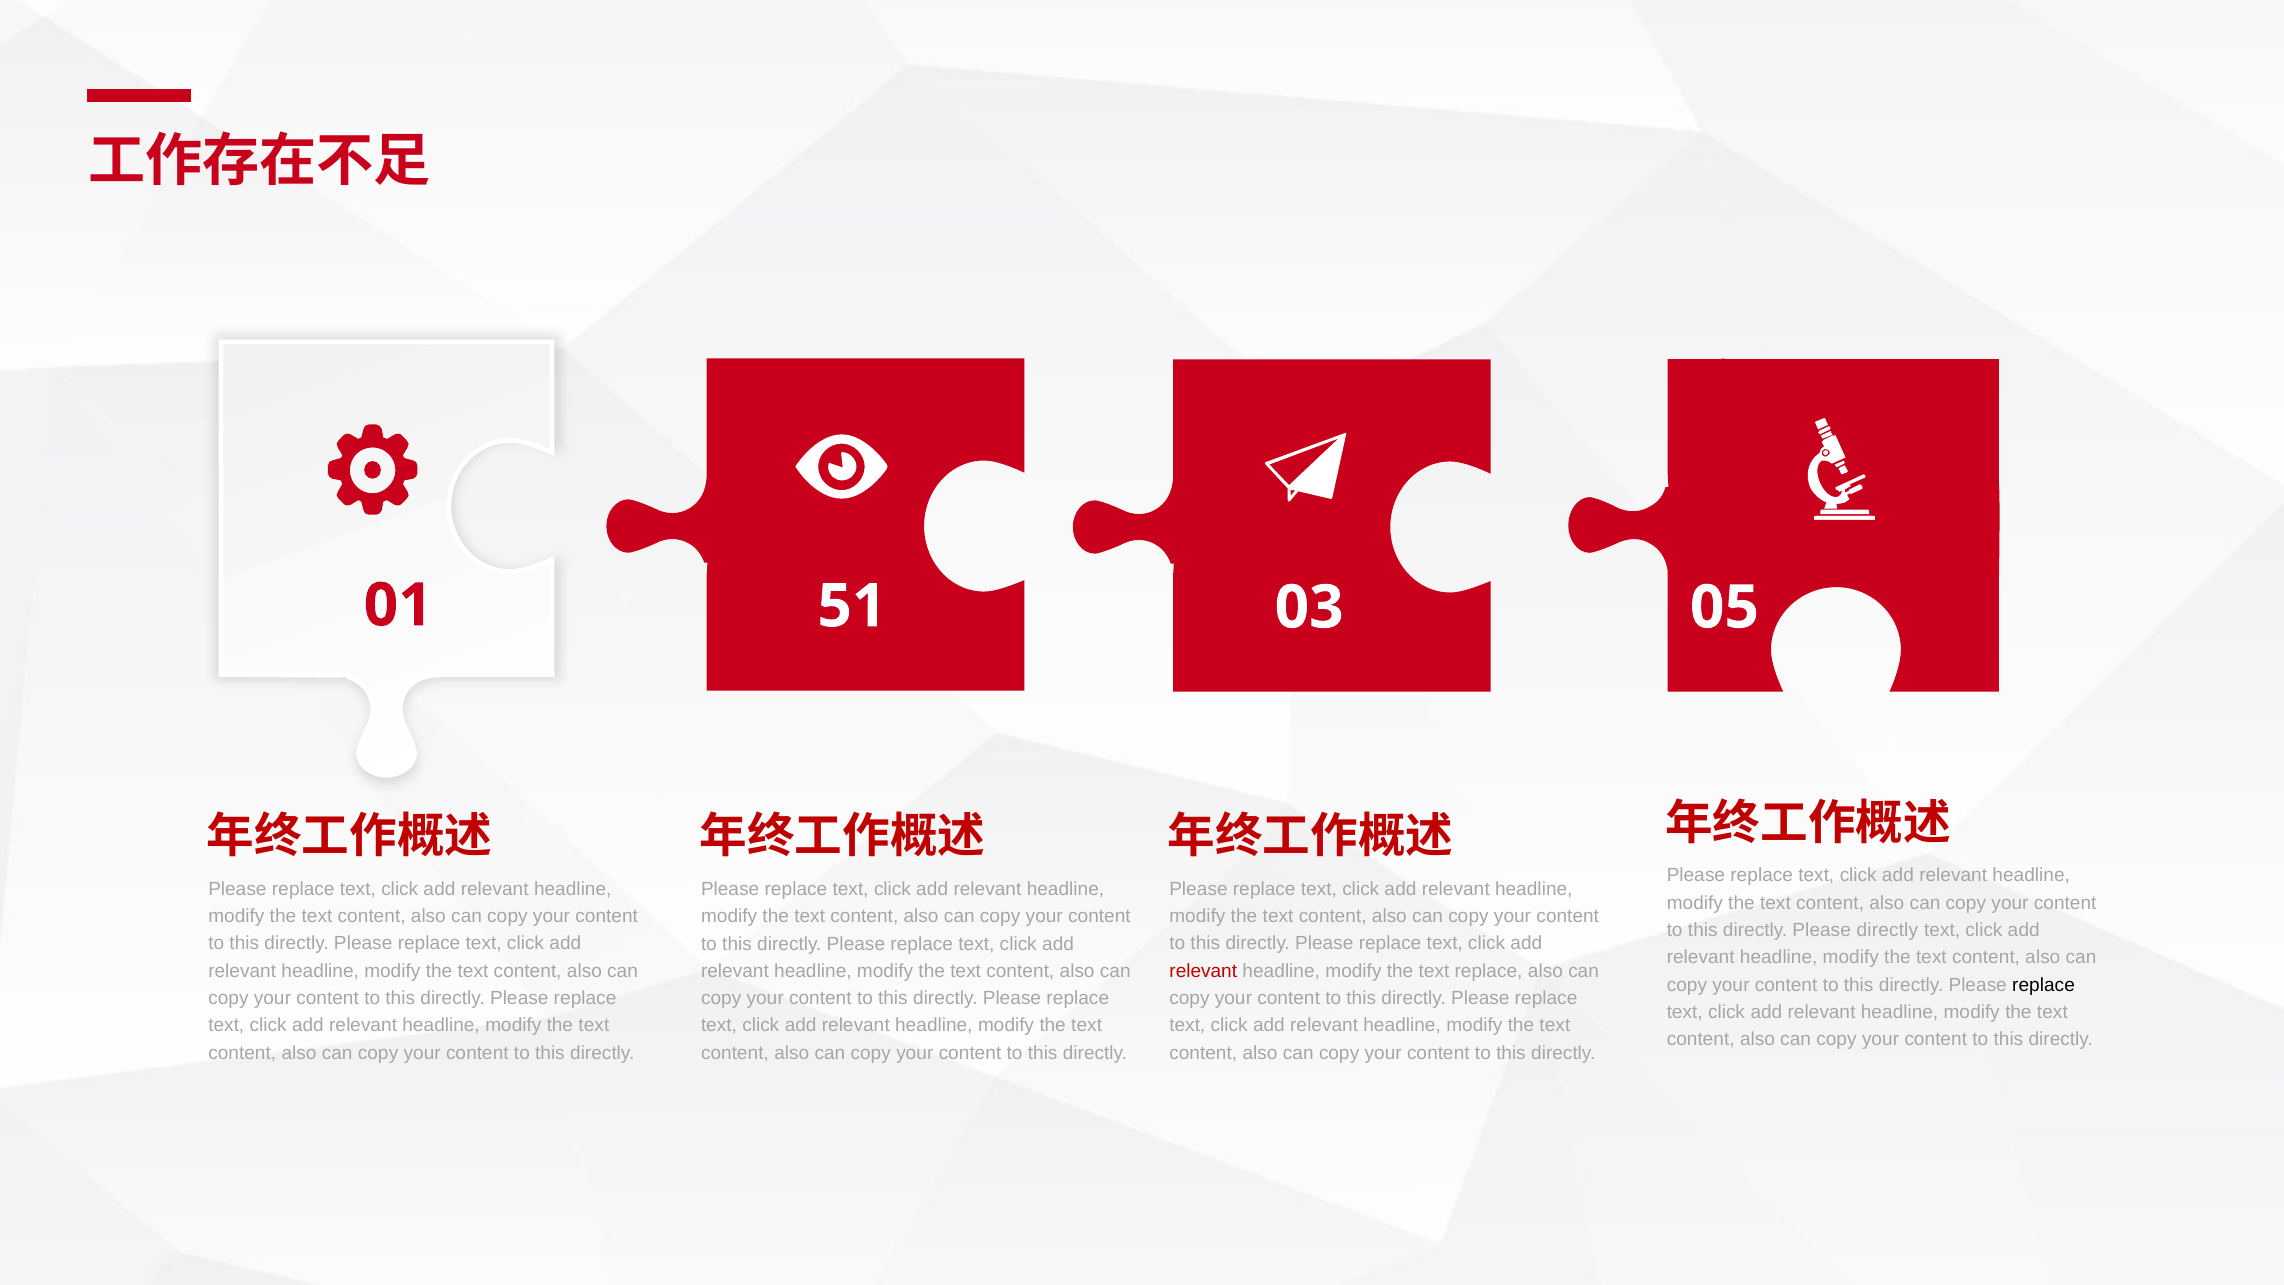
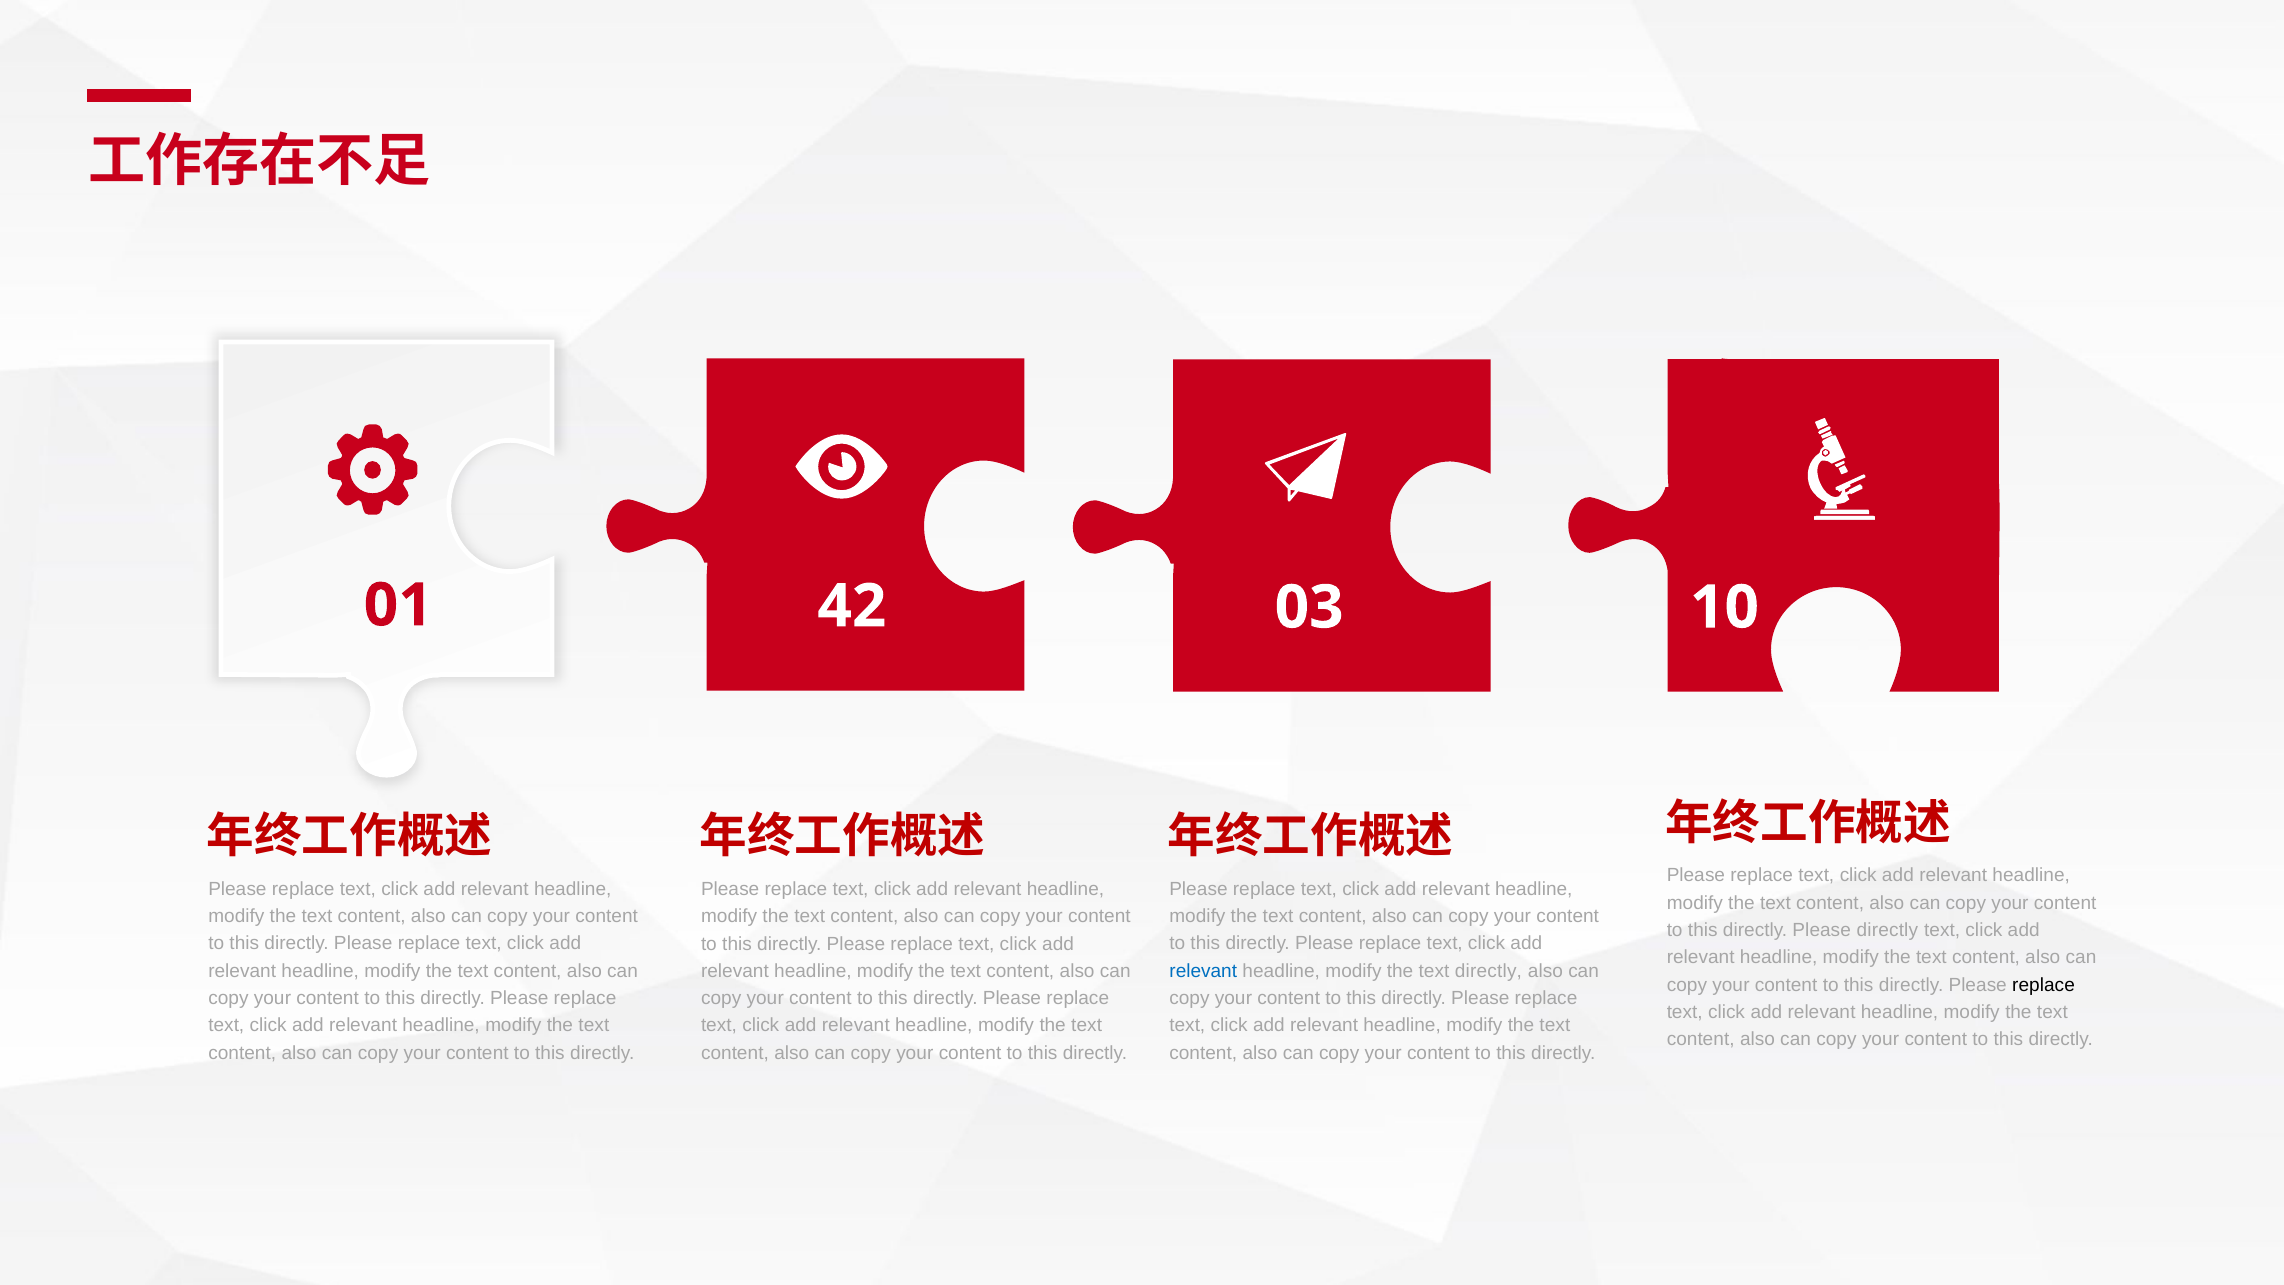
51: 51 -> 42 (852, 606)
05: 05 -> 10 (1724, 607)
relevant colour: red -> blue (1203, 971)
text replace: replace -> directly (1488, 971)
